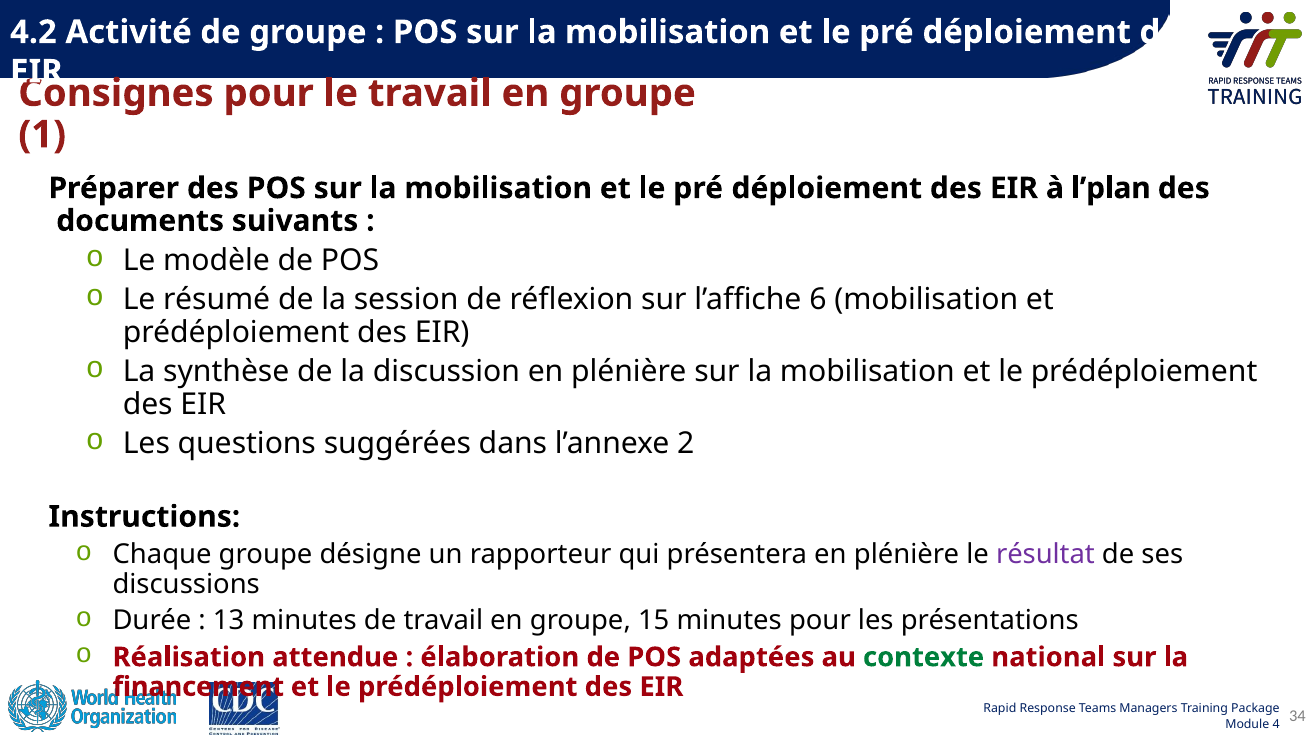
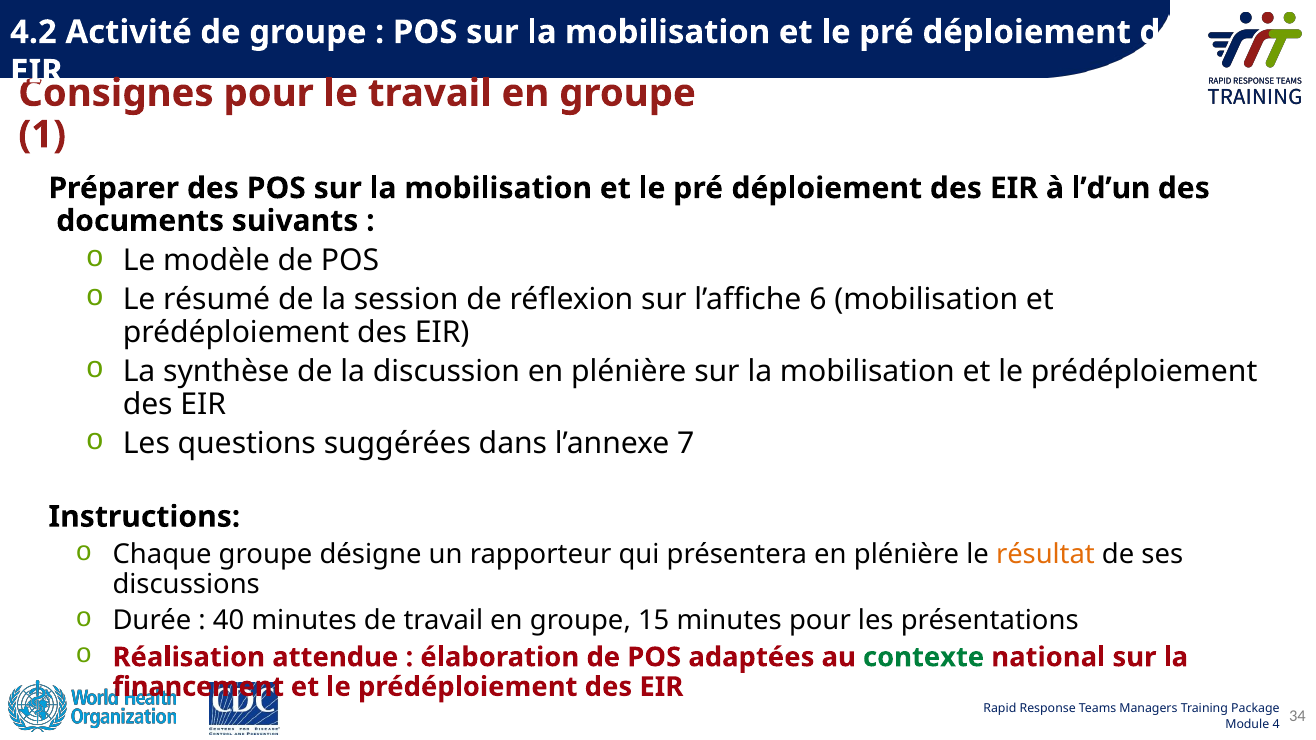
l’plan: l’plan -> l’dʼun (1111, 188)
2: 2 -> 7 (686, 444)
résultat colour: purple -> orange (1045, 555)
13: 13 -> 40 (229, 621)
